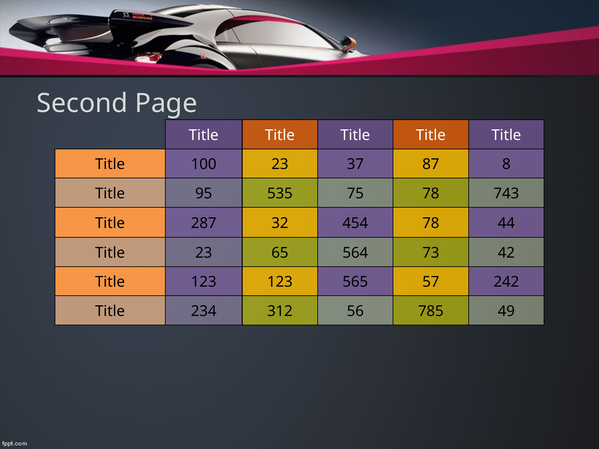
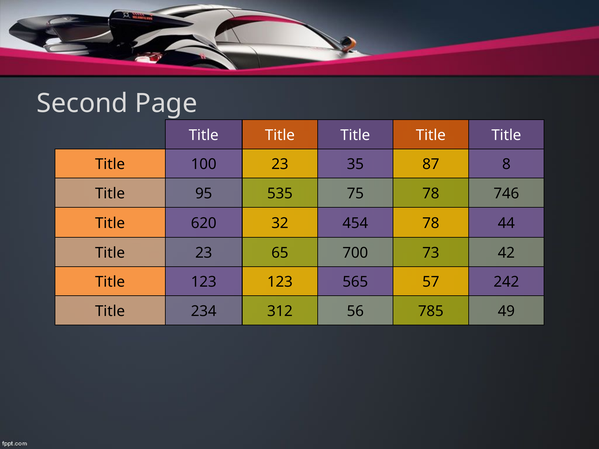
37: 37 -> 35 (355, 164)
743: 743 -> 746 (506, 194)
287: 287 -> 620 (204, 223)
564: 564 -> 700 (355, 253)
